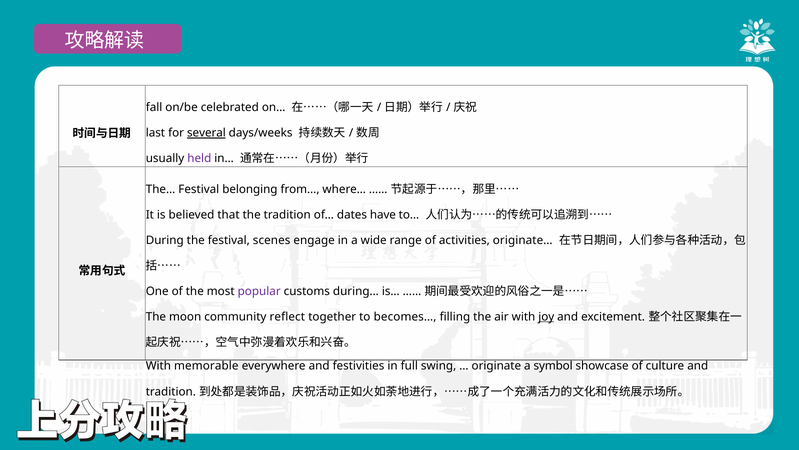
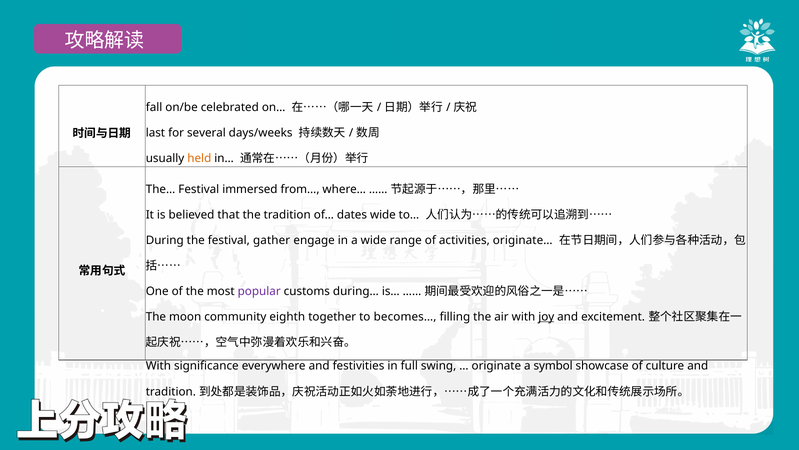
several underline: present -> none (206, 133)
held colour: purple -> orange (199, 158)
belonging: belonging -> immersed (250, 189)
dates have: have -> wide (383, 214)
scenes: scenes -> gather (272, 240)
reflect: reflect -> eighth (287, 316)
memorable: memorable -> significance (206, 366)
